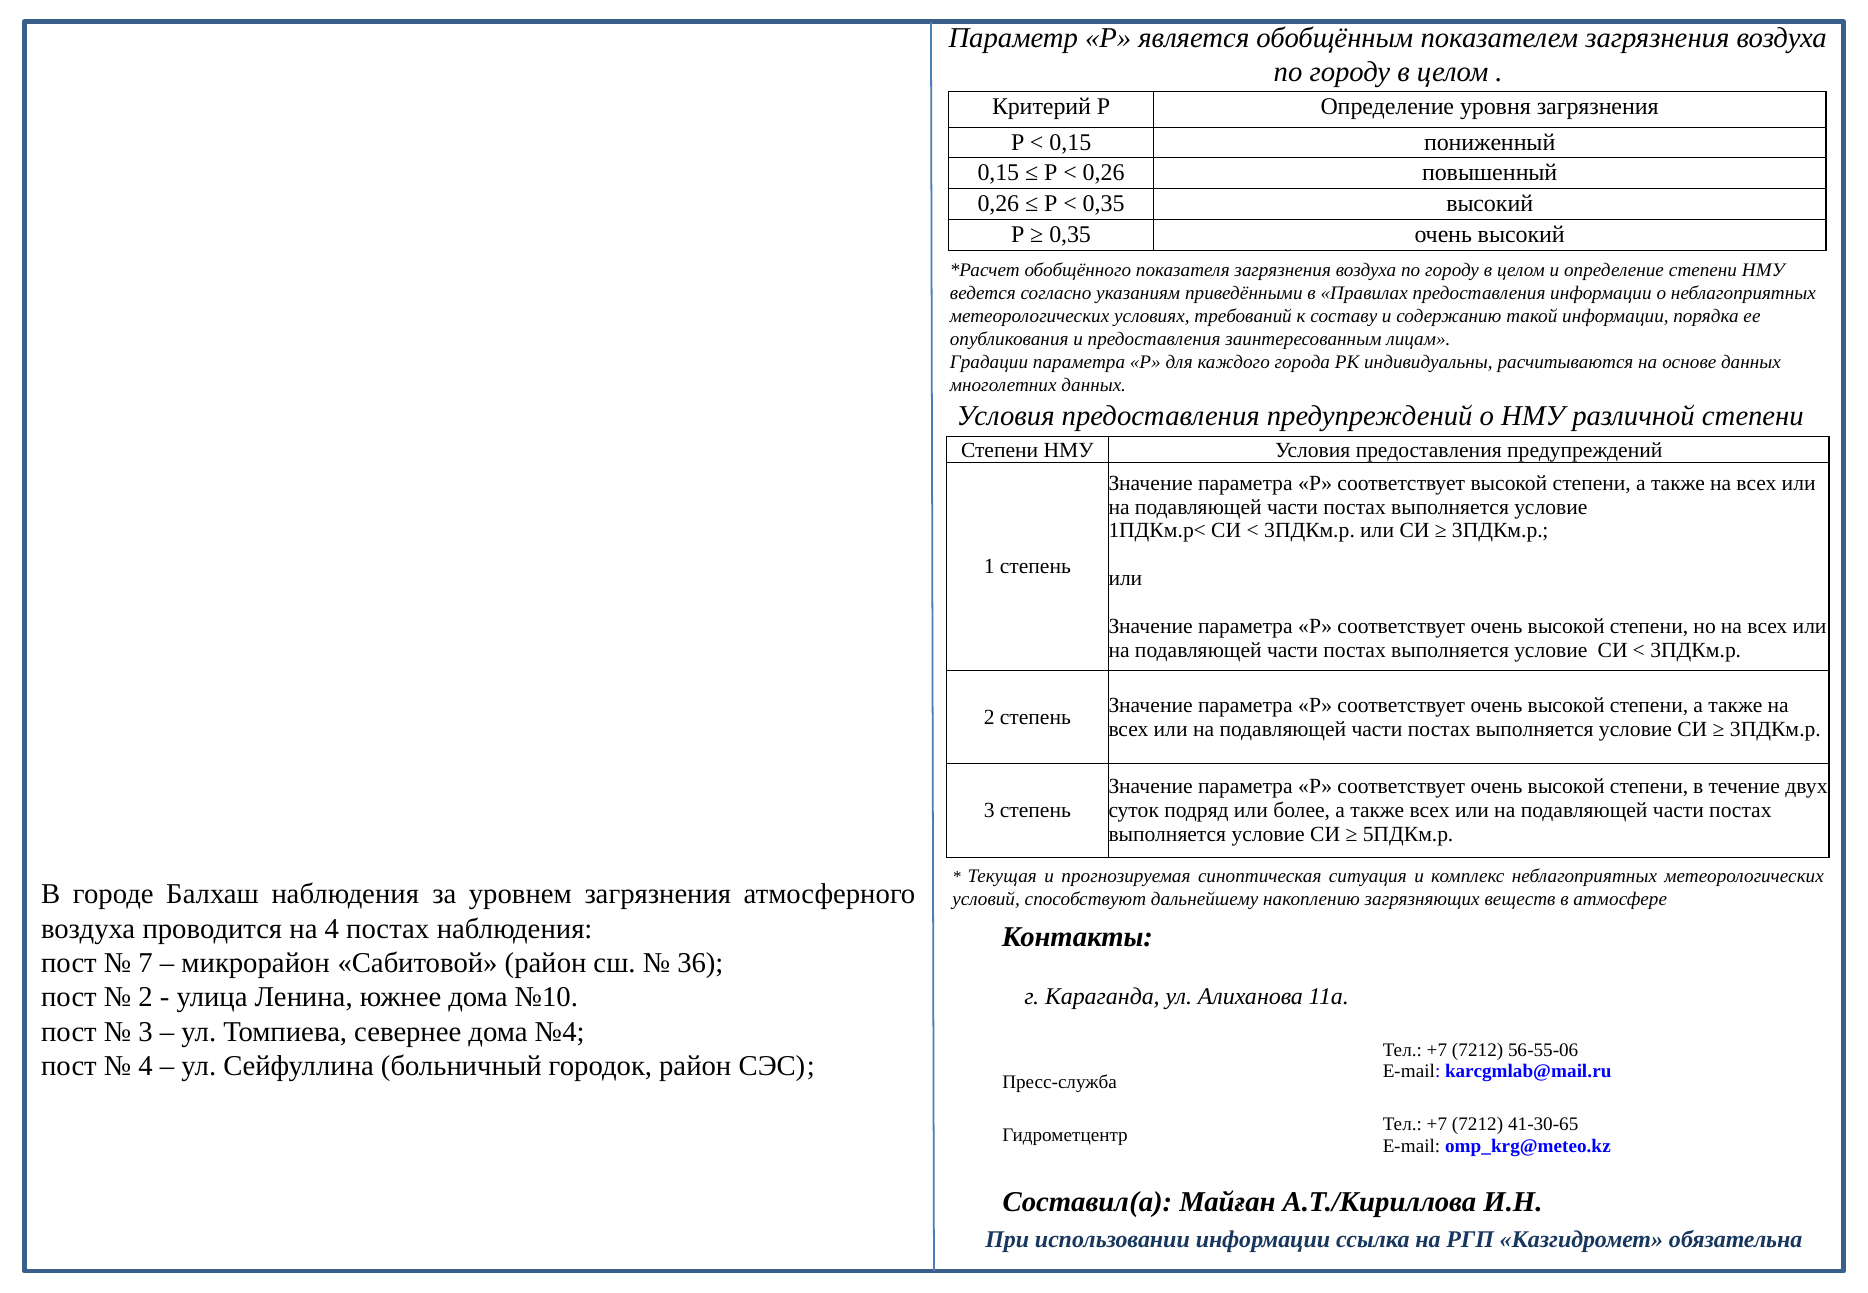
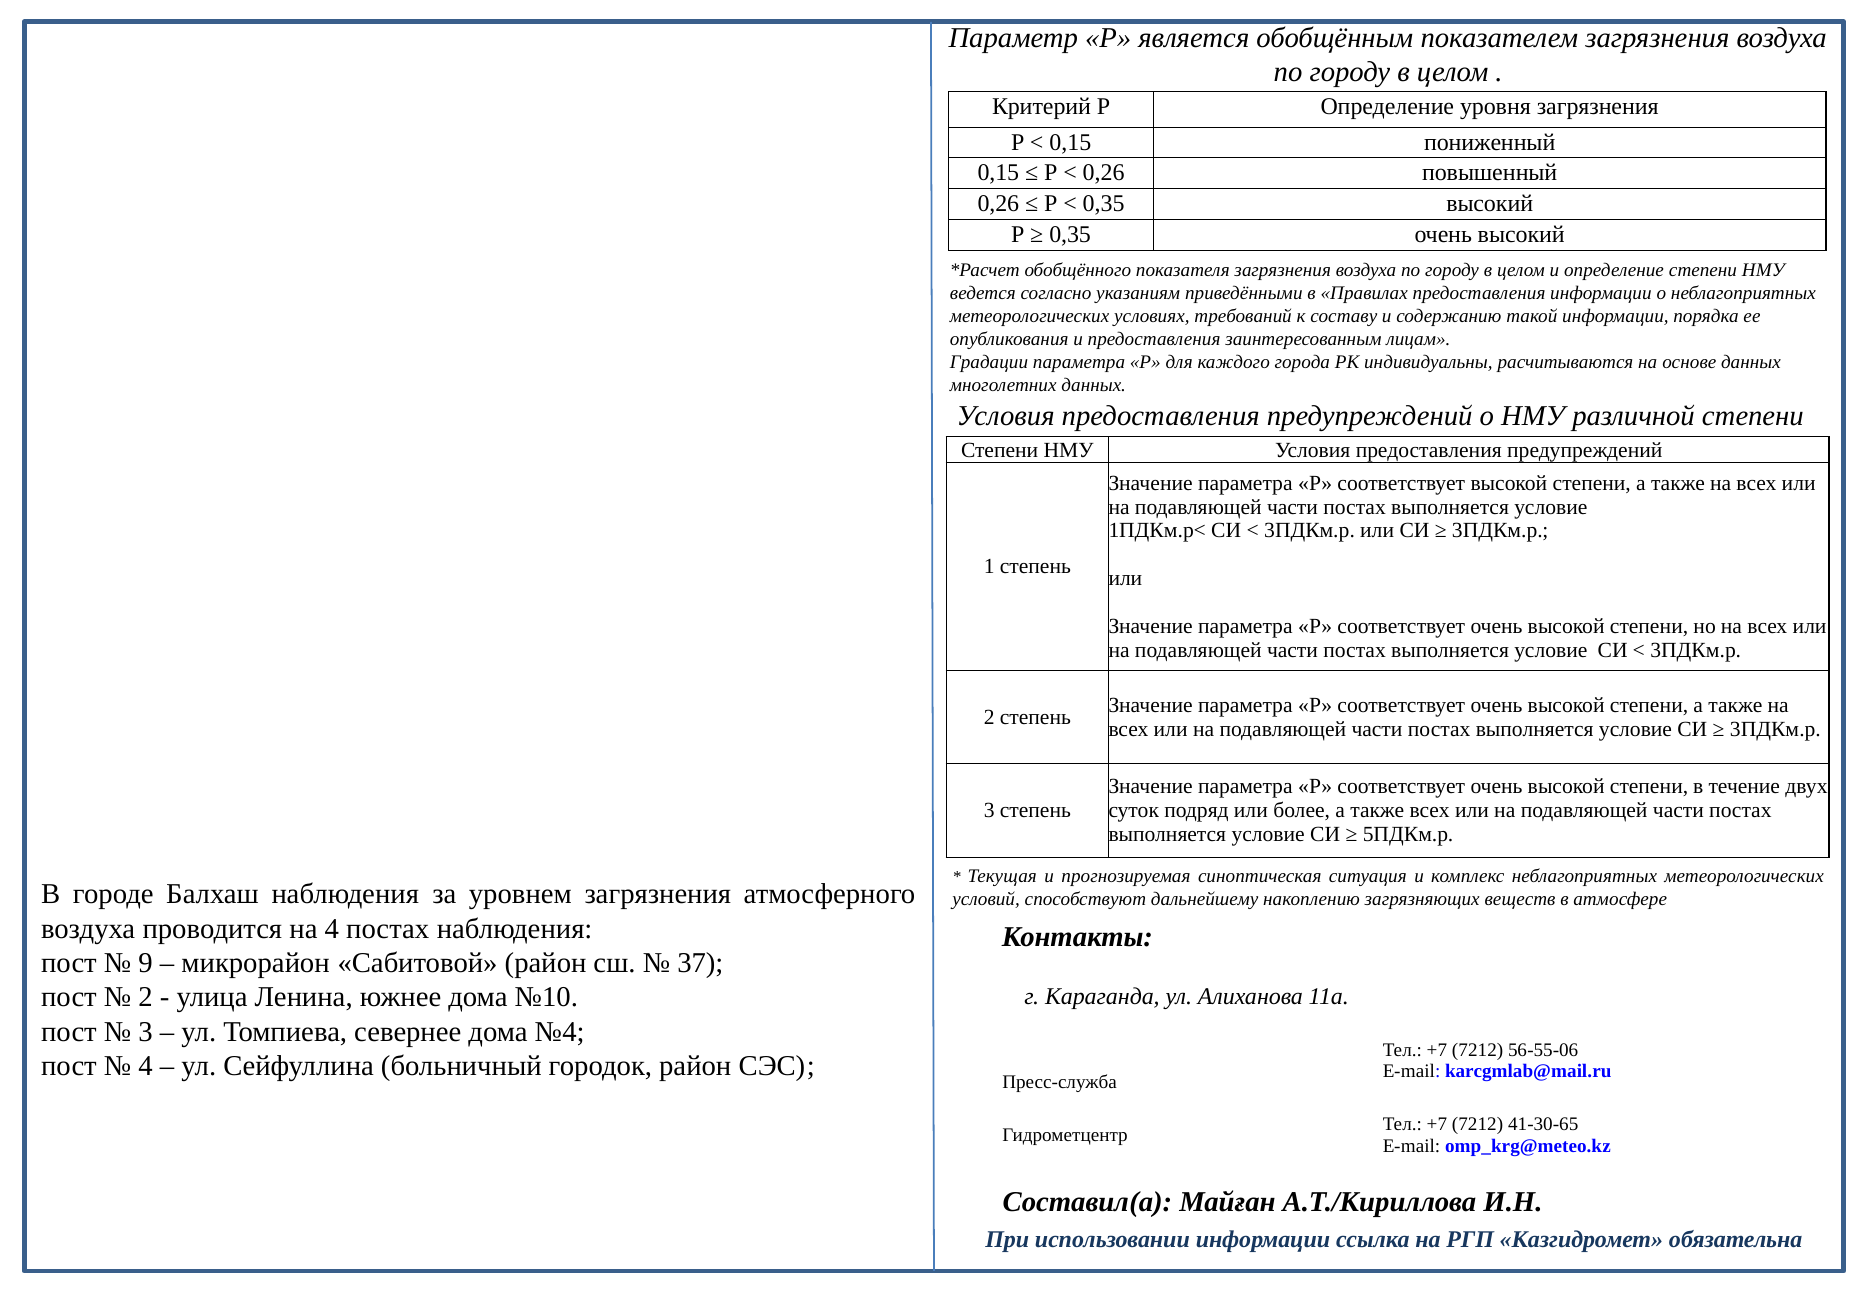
7: 7 -> 9 (146, 963)
36: 36 -> 37 (700, 963)
